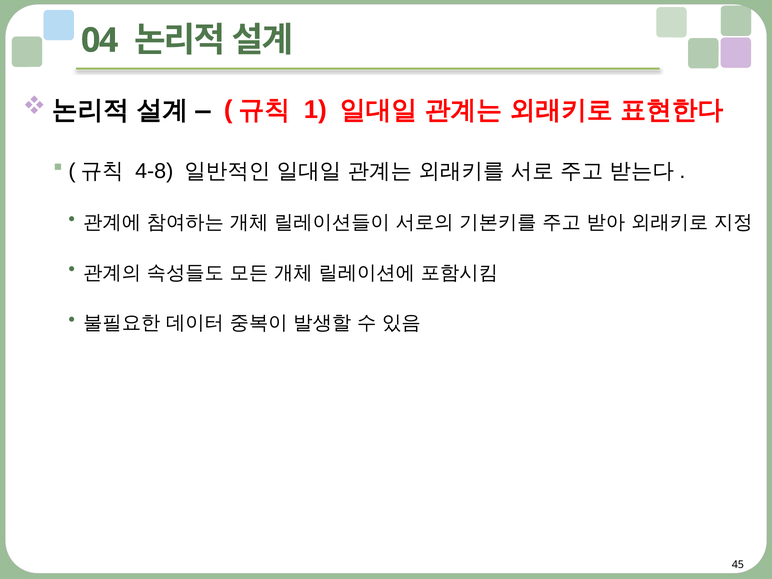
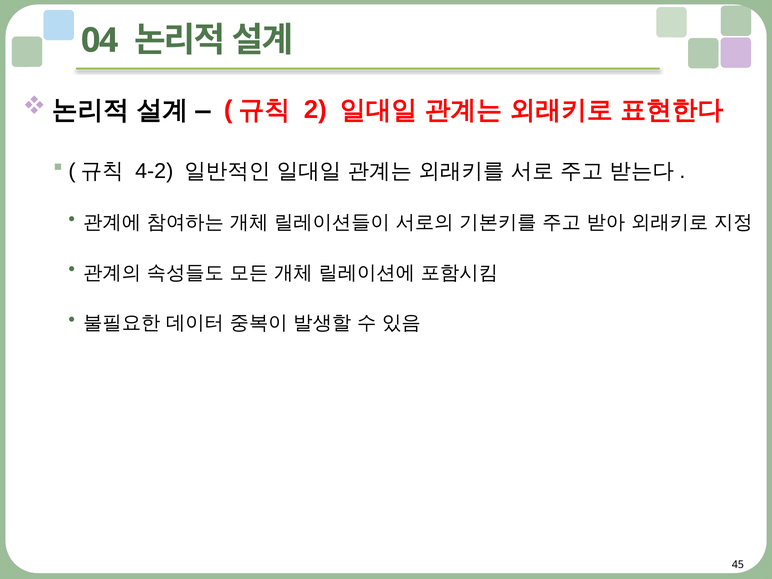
1: 1 -> 2 (315, 110)
4-8: 4-8 -> 4-2 (154, 171)
